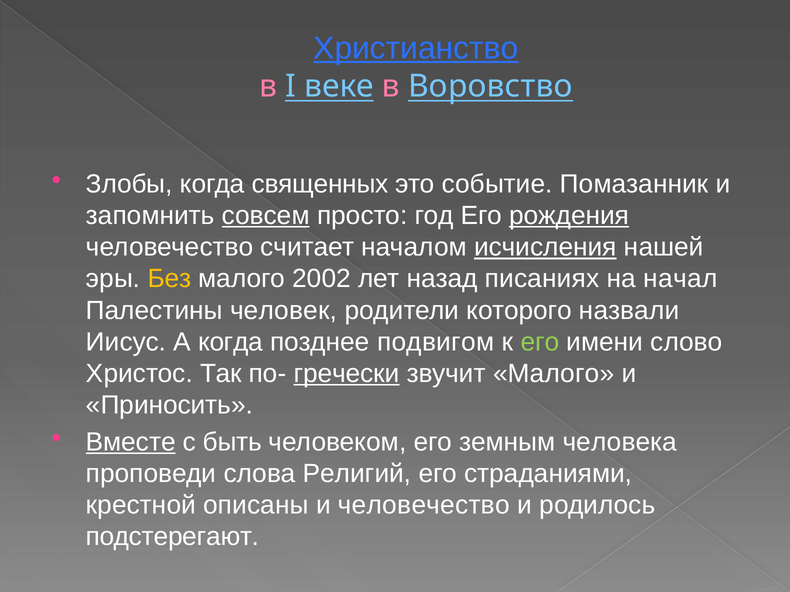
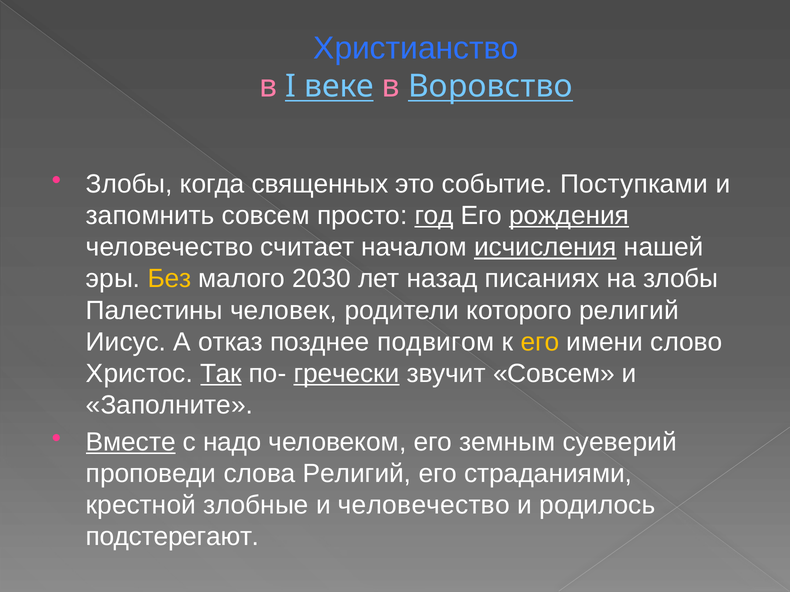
Христианство underline: present -> none (416, 48)
Помазанник: Помазанник -> Поступками (634, 184)
совсем underline: present -> none (266, 216)
год underline: none -> present (434, 216)
2002: 2002 -> 2030 (322, 279)
на начал: начал -> злобы (681, 279)
которого назвали: назвали -> религий (629, 311)
А когда: когда -> отказ (231, 342)
его colour: light green -> yellow (540, 342)
Так underline: none -> present (221, 374)
звучит Малого: Малого -> Совсем (554, 374)
Приносить: Приносить -> Заполните (169, 405)
быть: быть -> надо (232, 442)
человека: человека -> суеверий (620, 442)
описаны: описаны -> злобные (256, 505)
